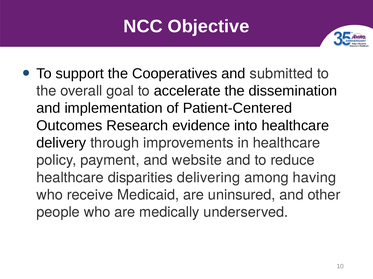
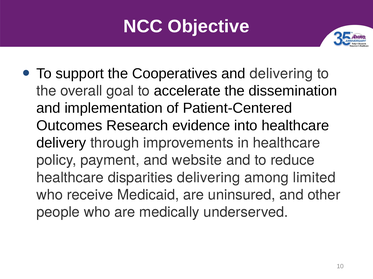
and submitted: submitted -> delivering (281, 74)
having: having -> limited (314, 178)
